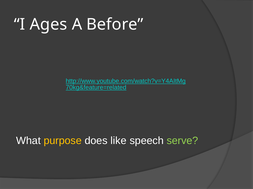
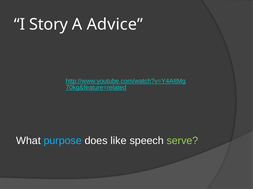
Ages: Ages -> Story (49, 25)
Before: Before -> Advice (115, 25)
purpose colour: yellow -> light blue (63, 141)
